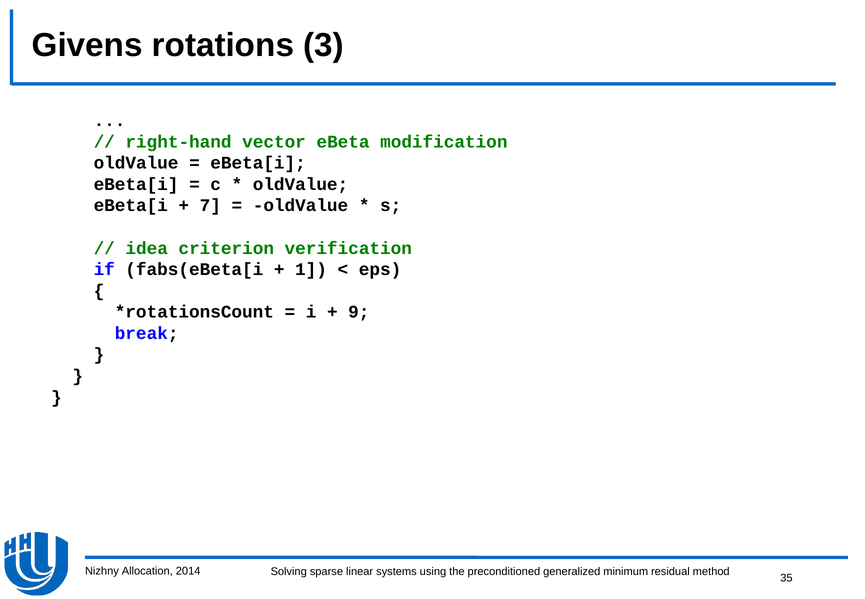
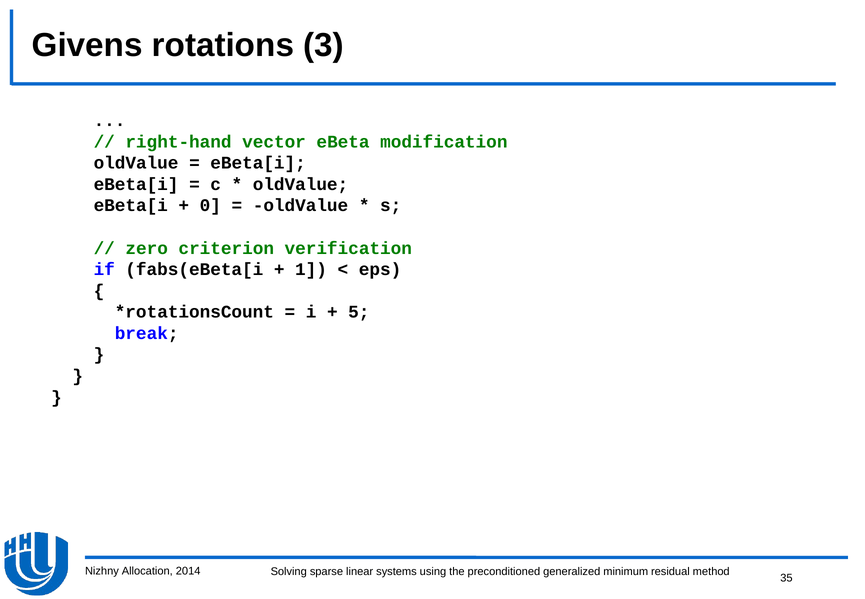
7: 7 -> 0 (210, 206)
idea: idea -> zero (147, 248)
9: 9 -> 5 (359, 312)
